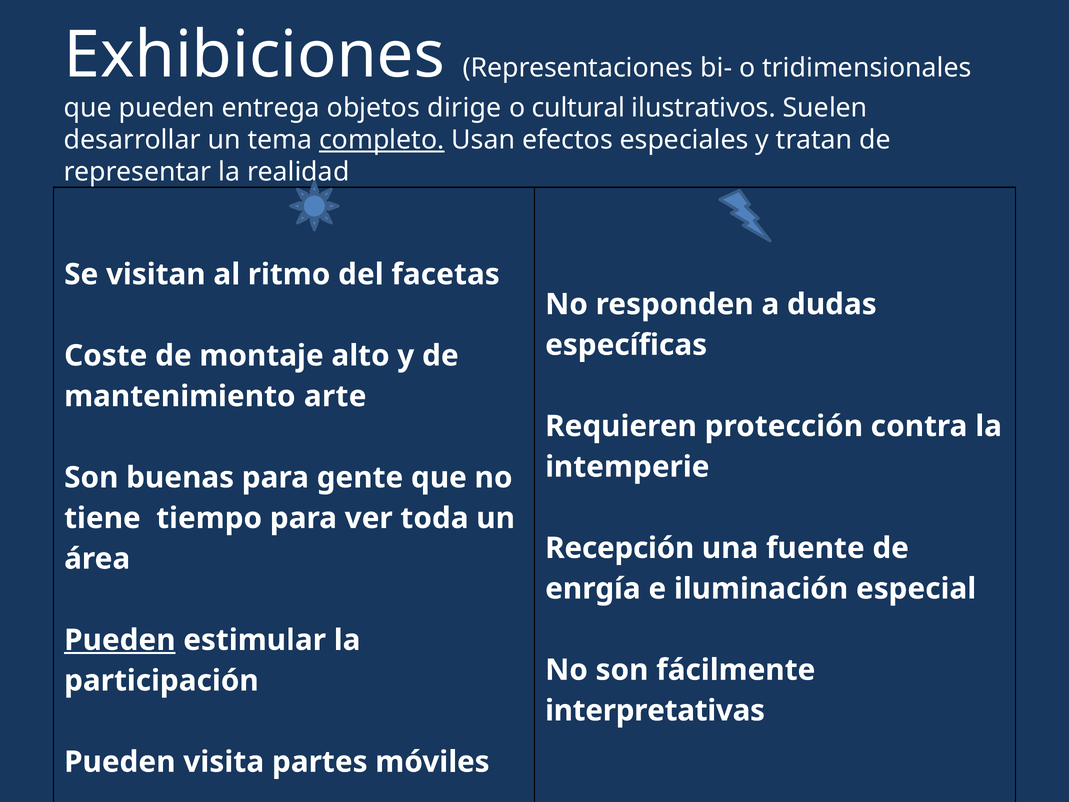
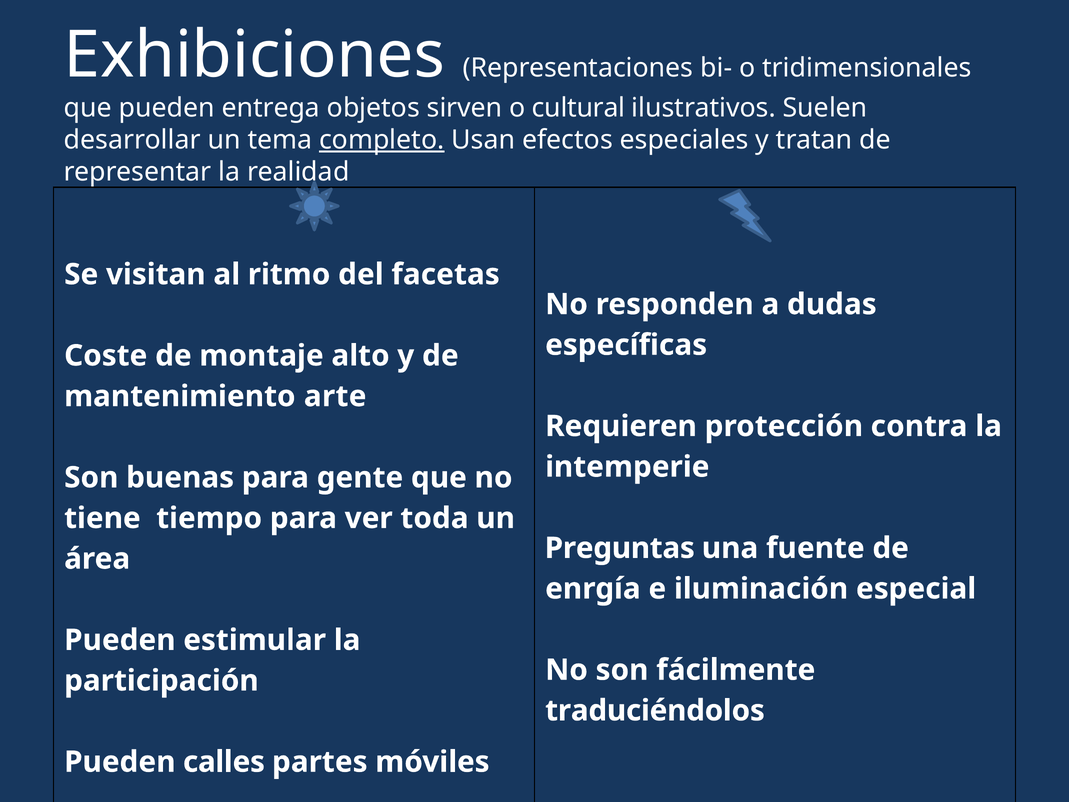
dirige: dirige -> sirven (465, 108)
Recepción: Recepción -> Preguntas (620, 548)
Pueden underline: present -> none (120, 640)
interpretativas: interpretativas -> traduciéndolos (655, 710)
visita: visita -> calles (224, 762)
